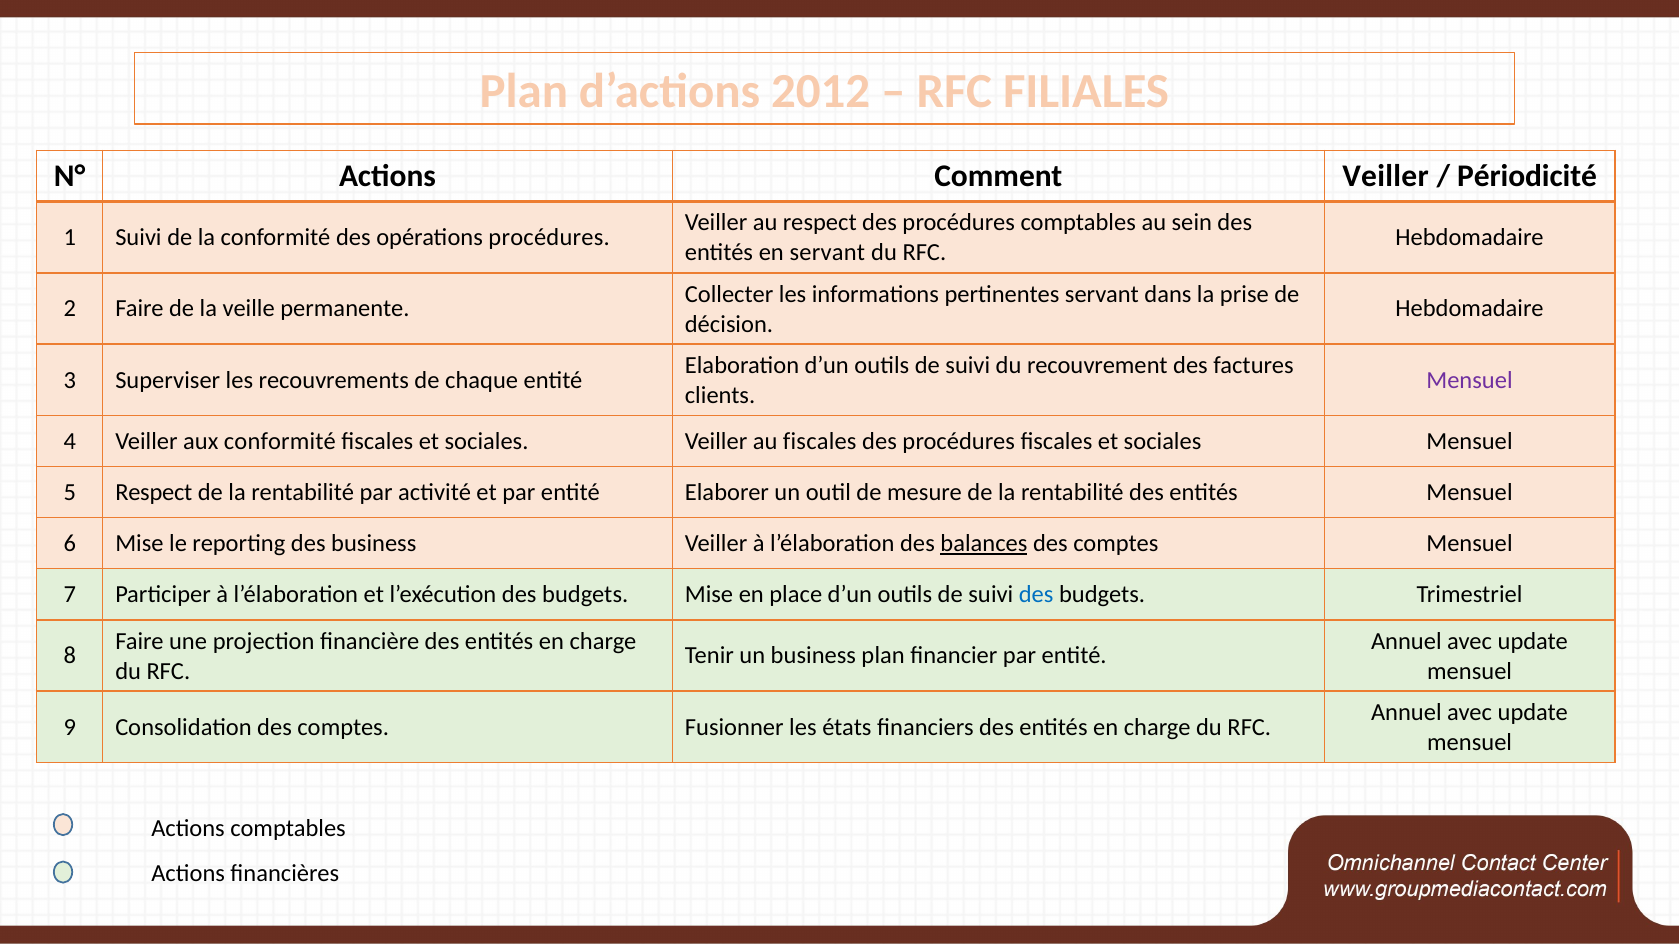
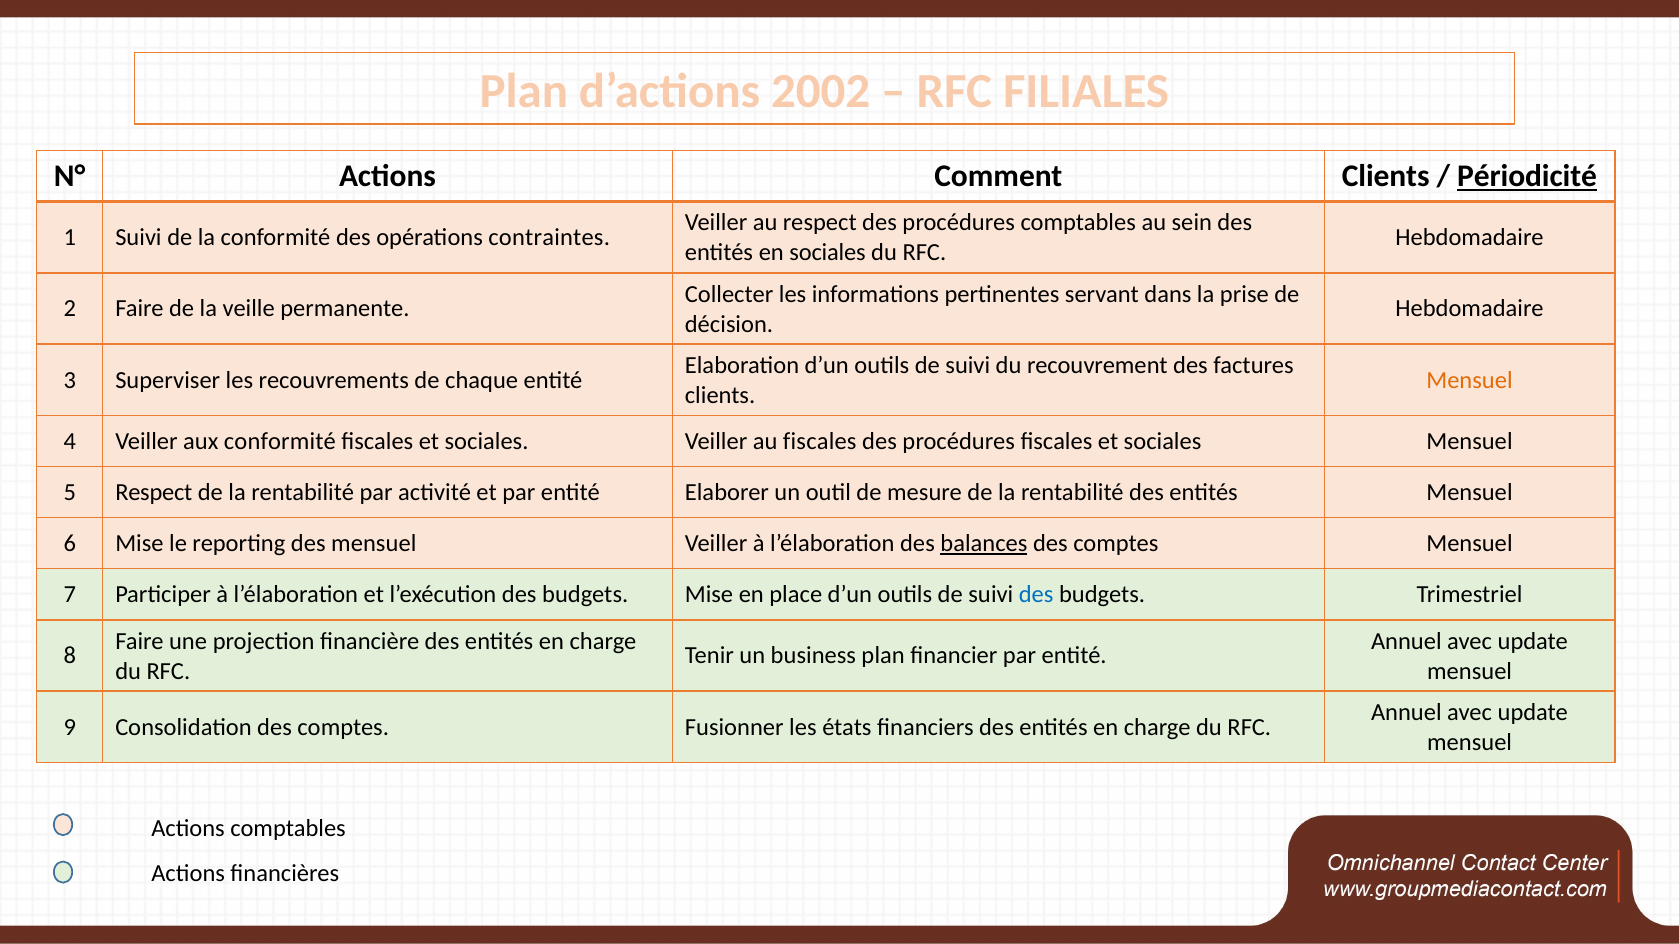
2012: 2012 -> 2002 (821, 92)
Comment Veiller: Veiller -> Clients (1386, 176)
Périodicité underline: none -> present (1527, 176)
opérations procédures: procédures -> contraintes (549, 238)
en servant: servant -> sociales (828, 253)
Mensuel colour: purple -> orange (1470, 380)
des business: business -> mensuel (374, 544)
